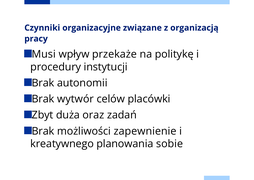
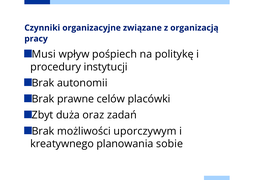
przekaże: przekaże -> pośpiech (115, 54)
wytwór: wytwór -> prawne (76, 99)
zapewnienie: zapewnienie -> uporczywym (145, 131)
